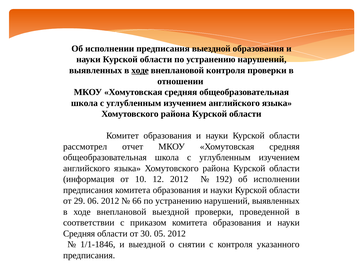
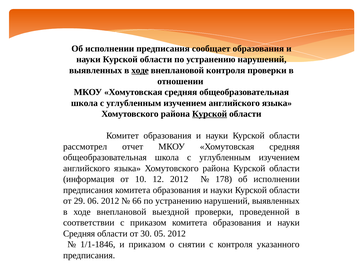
предписания выездной: выездной -> сообщает (211, 49)
Курской underline: none -> present (210, 114)
192: 192 -> 178 (224, 179)
и выездной: выездной -> приказом (147, 245)
